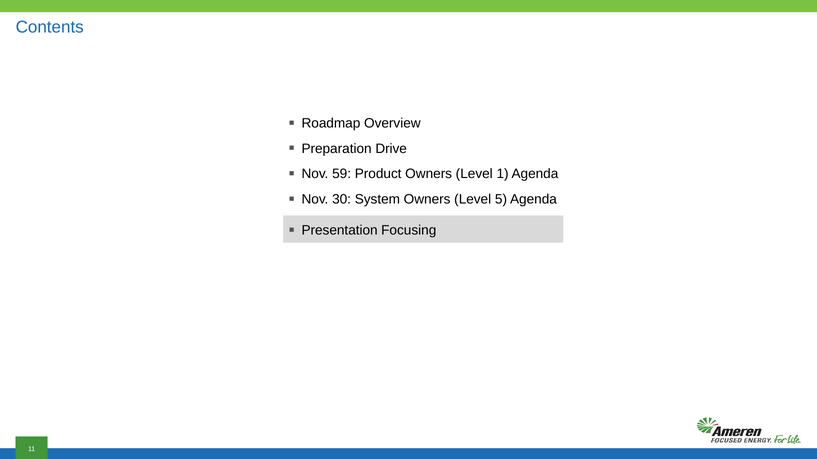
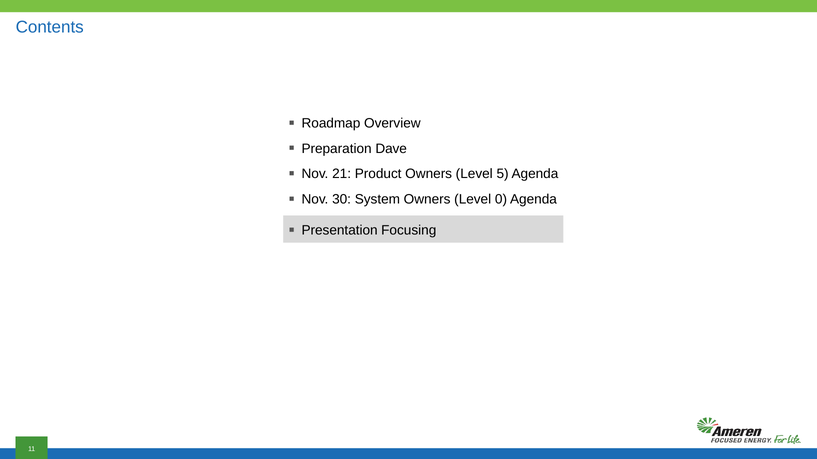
Drive: Drive -> Dave (391, 149)
59: 59 -> 21 (342, 174)
1: 1 -> 5 (503, 174)
5: 5 -> 0 (501, 199)
